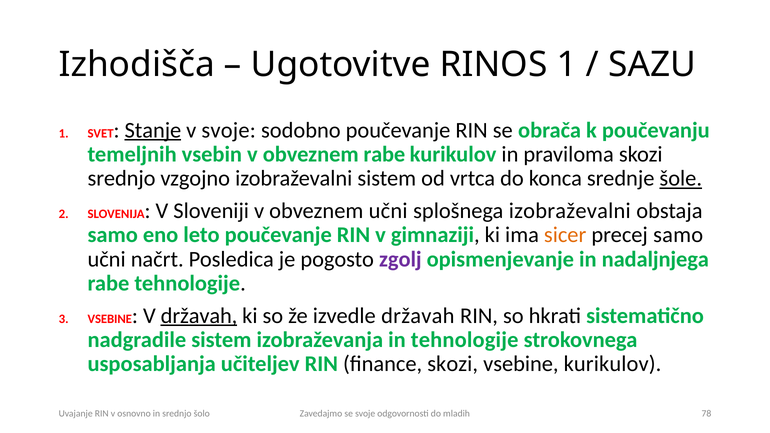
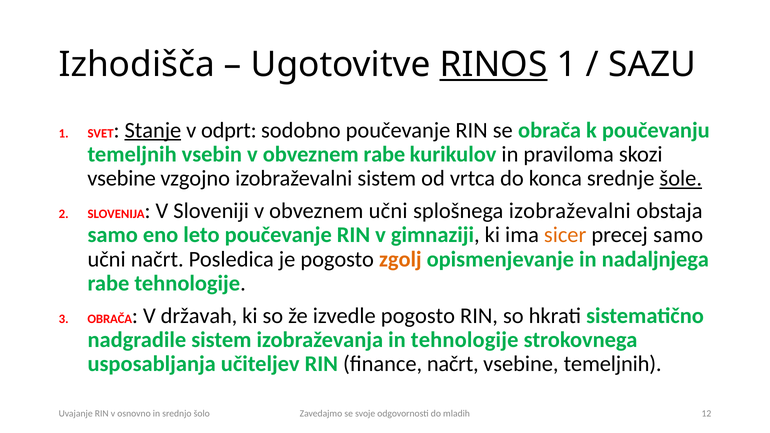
RINOS underline: none -> present (494, 65)
v svoje: svoje -> odprt (229, 130)
srednjo: srednjo -> vsebine (122, 179)
zgolj colour: purple -> orange (400, 259)
VSEBINE: VSEBINE -> OBRAČA (110, 319)
državah underline: present -> none (199, 316)
izvedle državah: državah -> pogosto (418, 316)
finance skozi: skozi -> načrt (453, 364)
vsebine kurikulov: kurikulov -> temeljnih (613, 364)
78: 78 -> 12 (706, 414)
